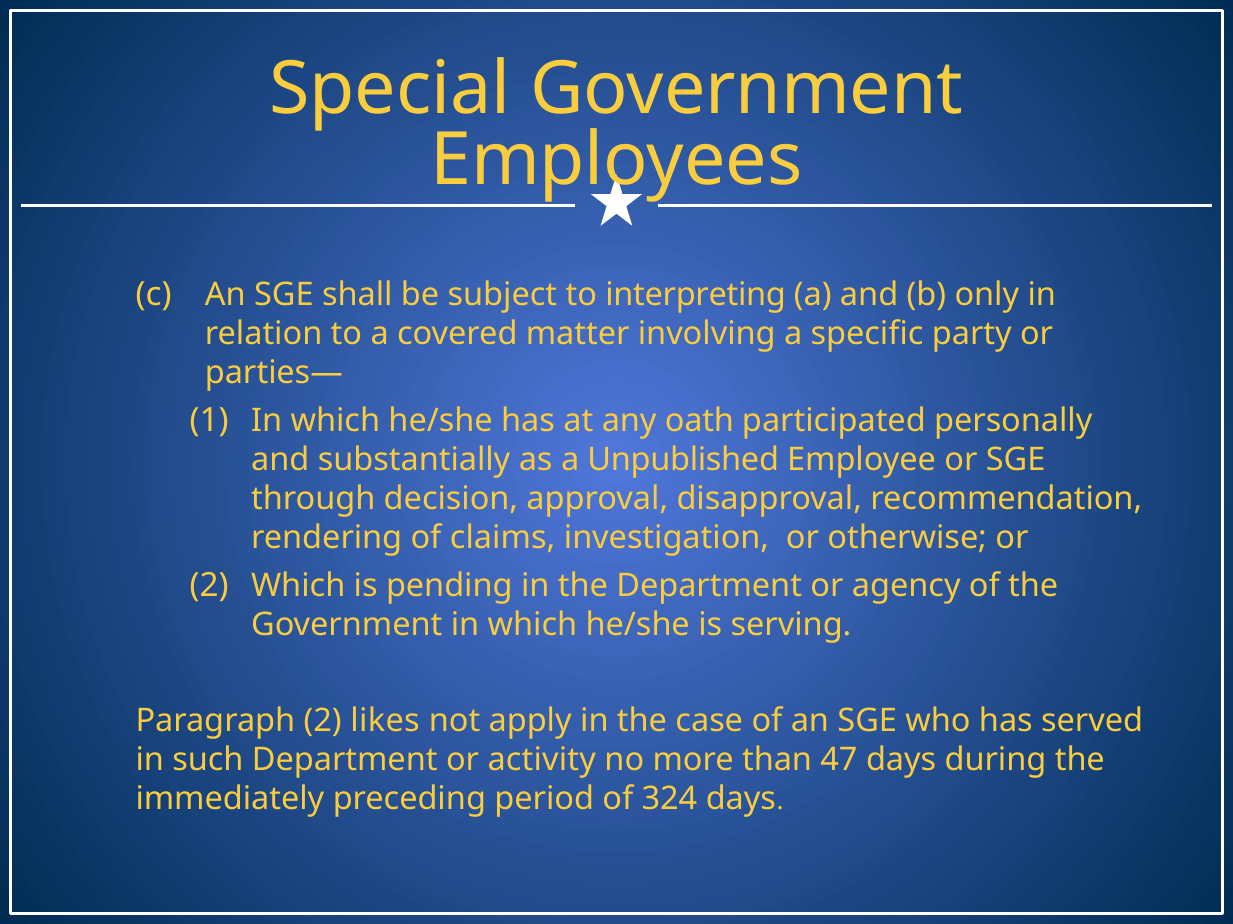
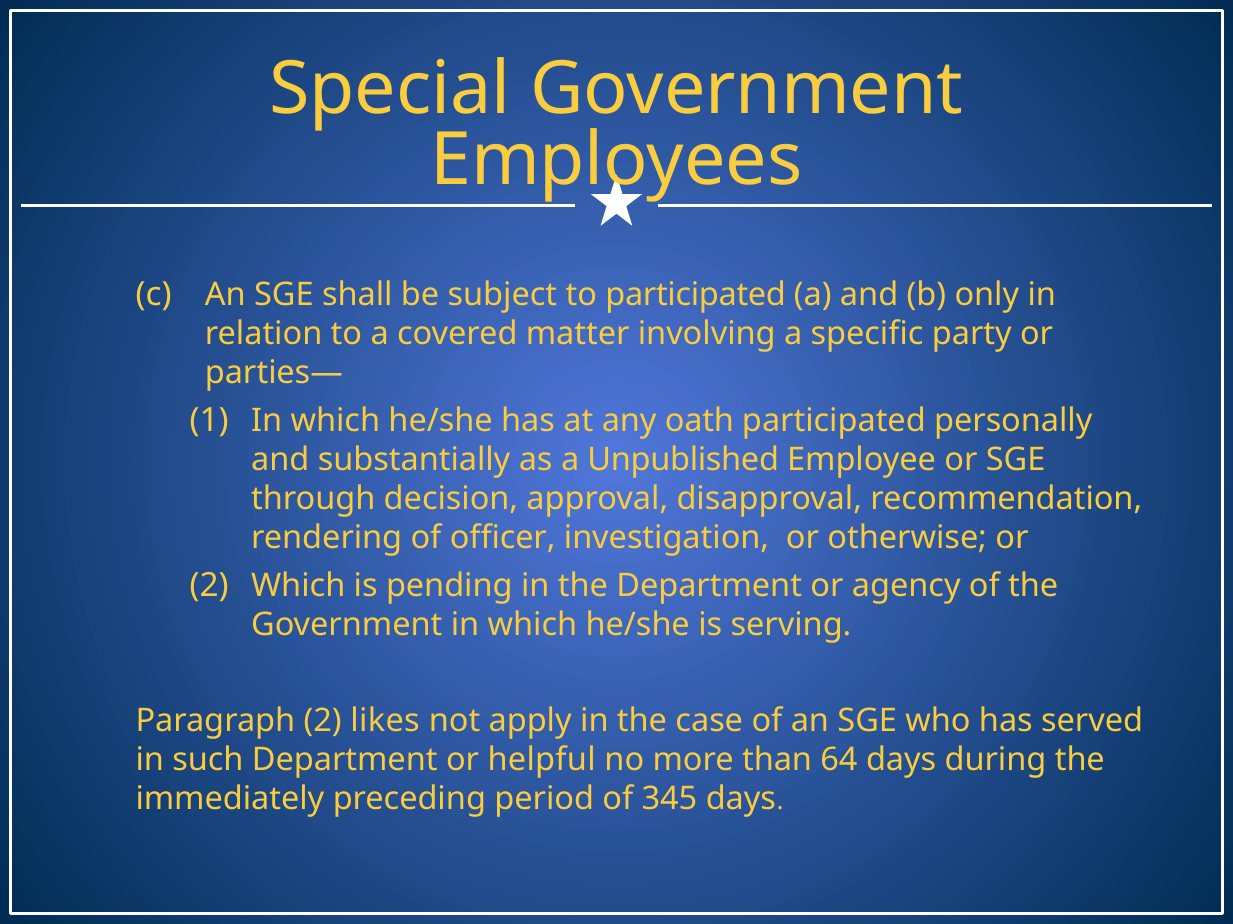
to interpreting: interpreting -> participated (696, 295)
claims: claims -> officer (503, 538)
activity: activity -> helpful (542, 760)
47: 47 -> 64 (839, 760)
324: 324 -> 345 (669, 799)
